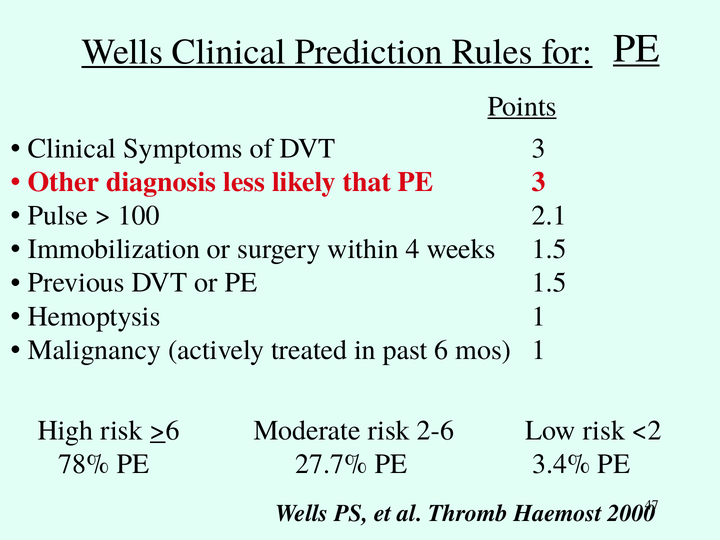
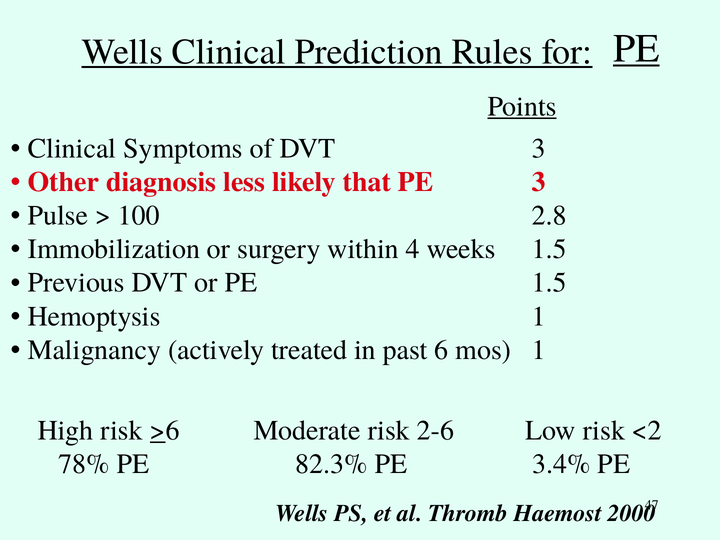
2.1: 2.1 -> 2.8 (549, 216)
27.7%: 27.7% -> 82.3% (332, 464)
